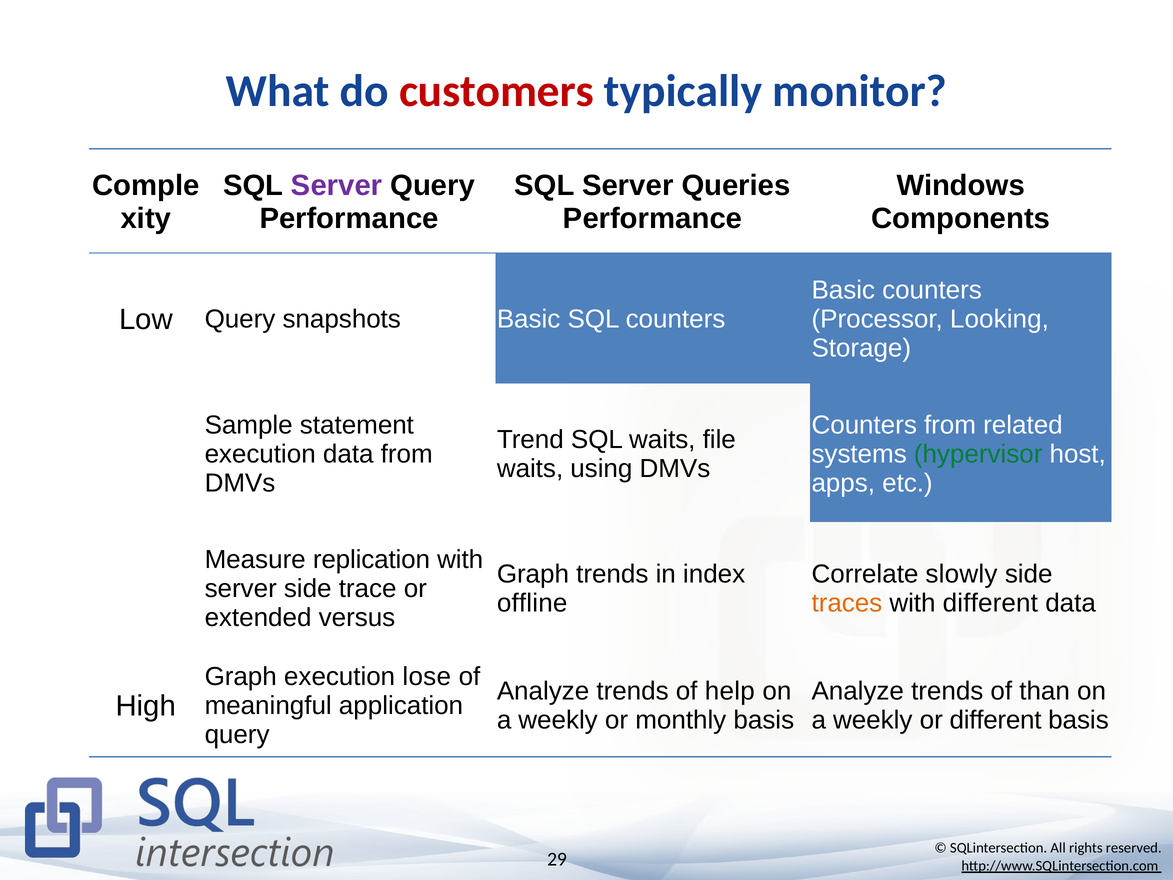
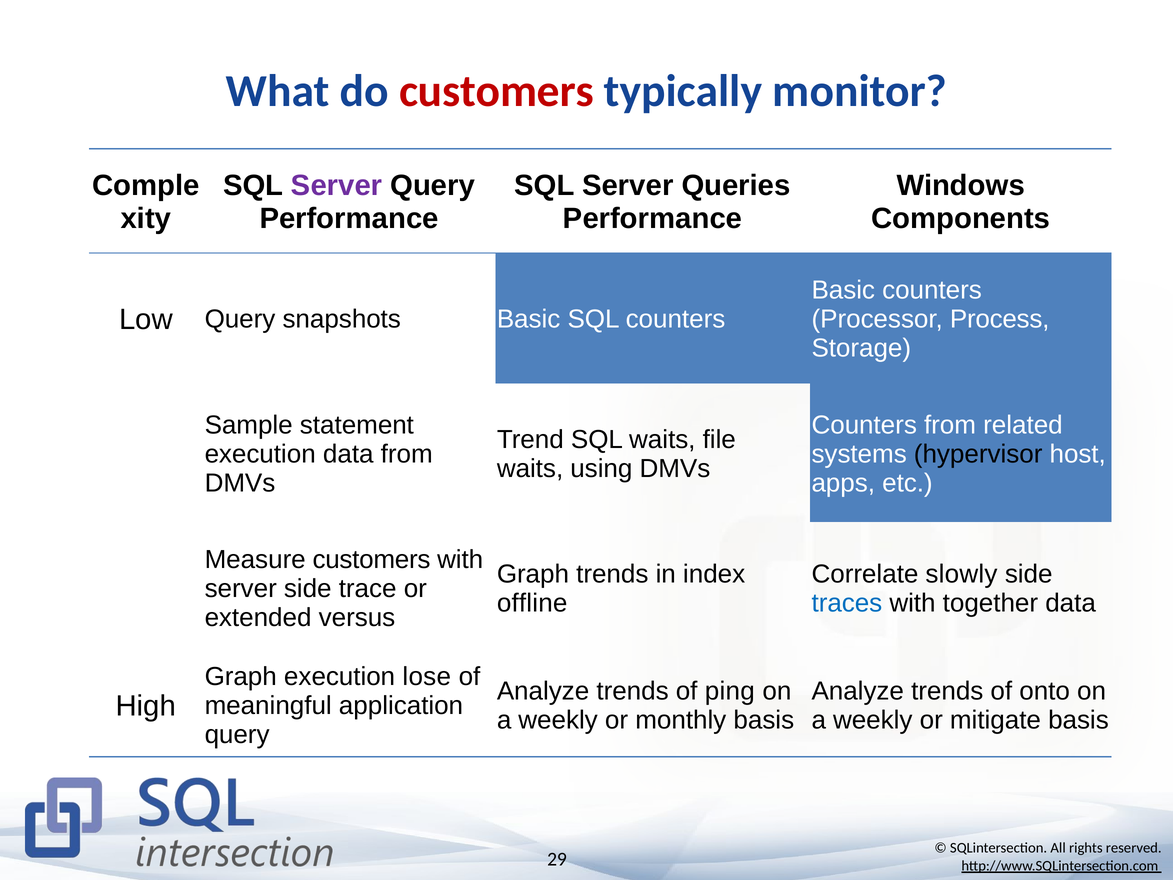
Looking: Looking -> Process (1000, 319)
hypervisor colour: green -> black (978, 454)
Measure replication: replication -> customers (372, 559)
traces colour: orange -> blue (847, 603)
with different: different -> together (990, 603)
help: help -> ping (730, 691)
than: than -> onto (1045, 691)
or different: different -> mitigate (995, 720)
